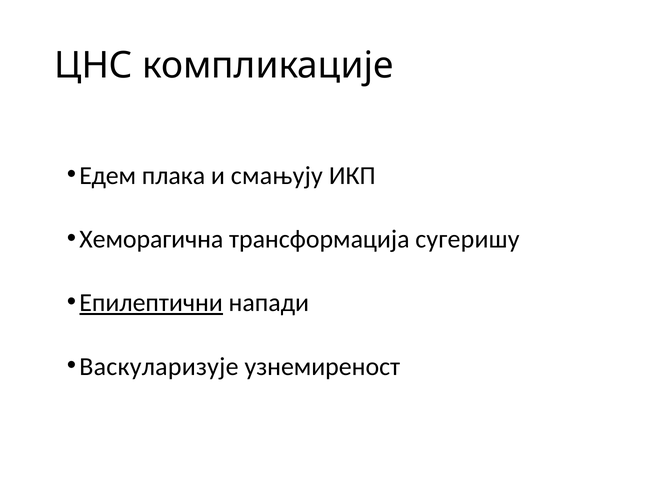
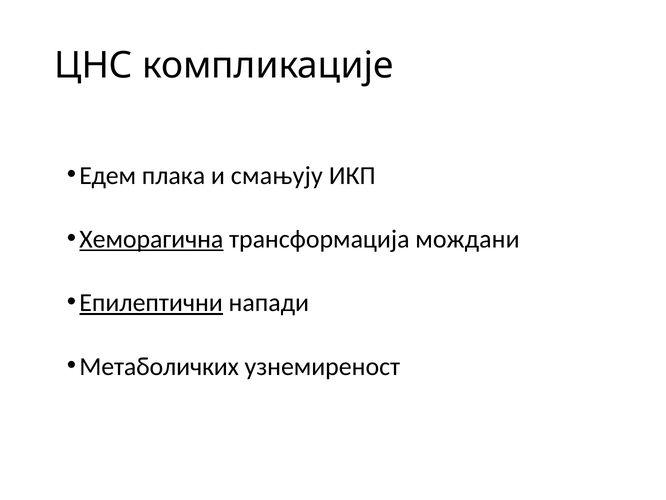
Хеморагична underline: none -> present (151, 239)
сугеришу: сугеришу -> мождани (467, 239)
Васкуларизује: Васкуларизује -> Метаболичких (159, 366)
